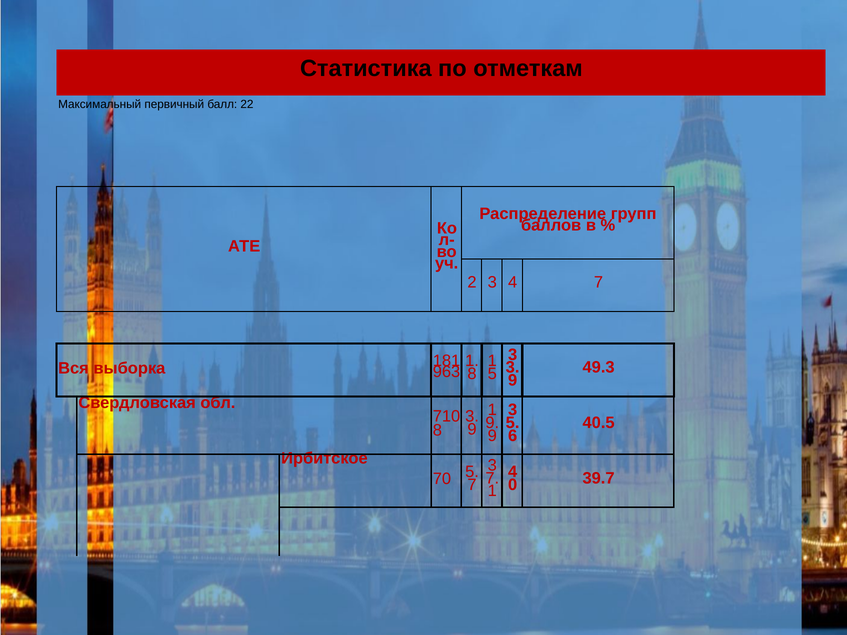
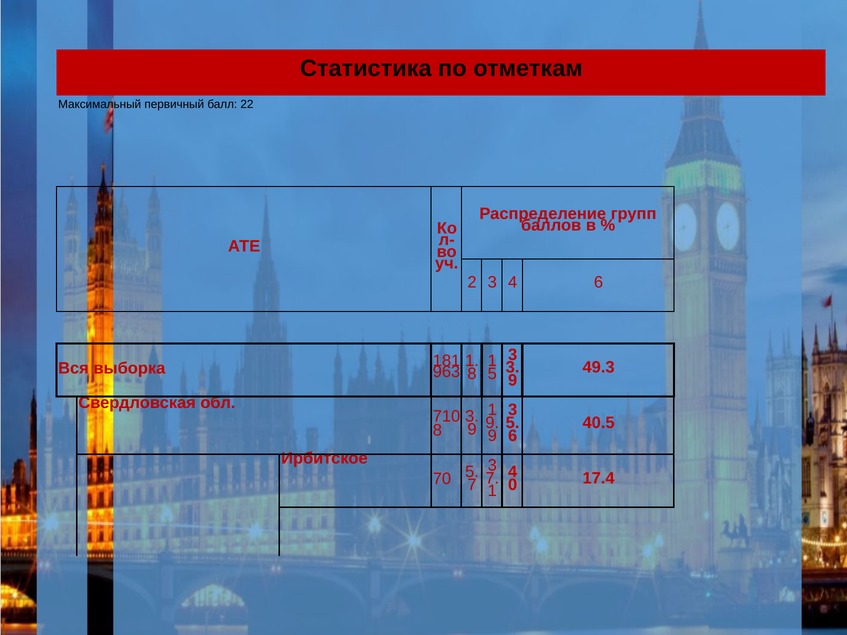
4 7: 7 -> 6 (599, 282)
39.7: 39.7 -> 17.4 (599, 478)
